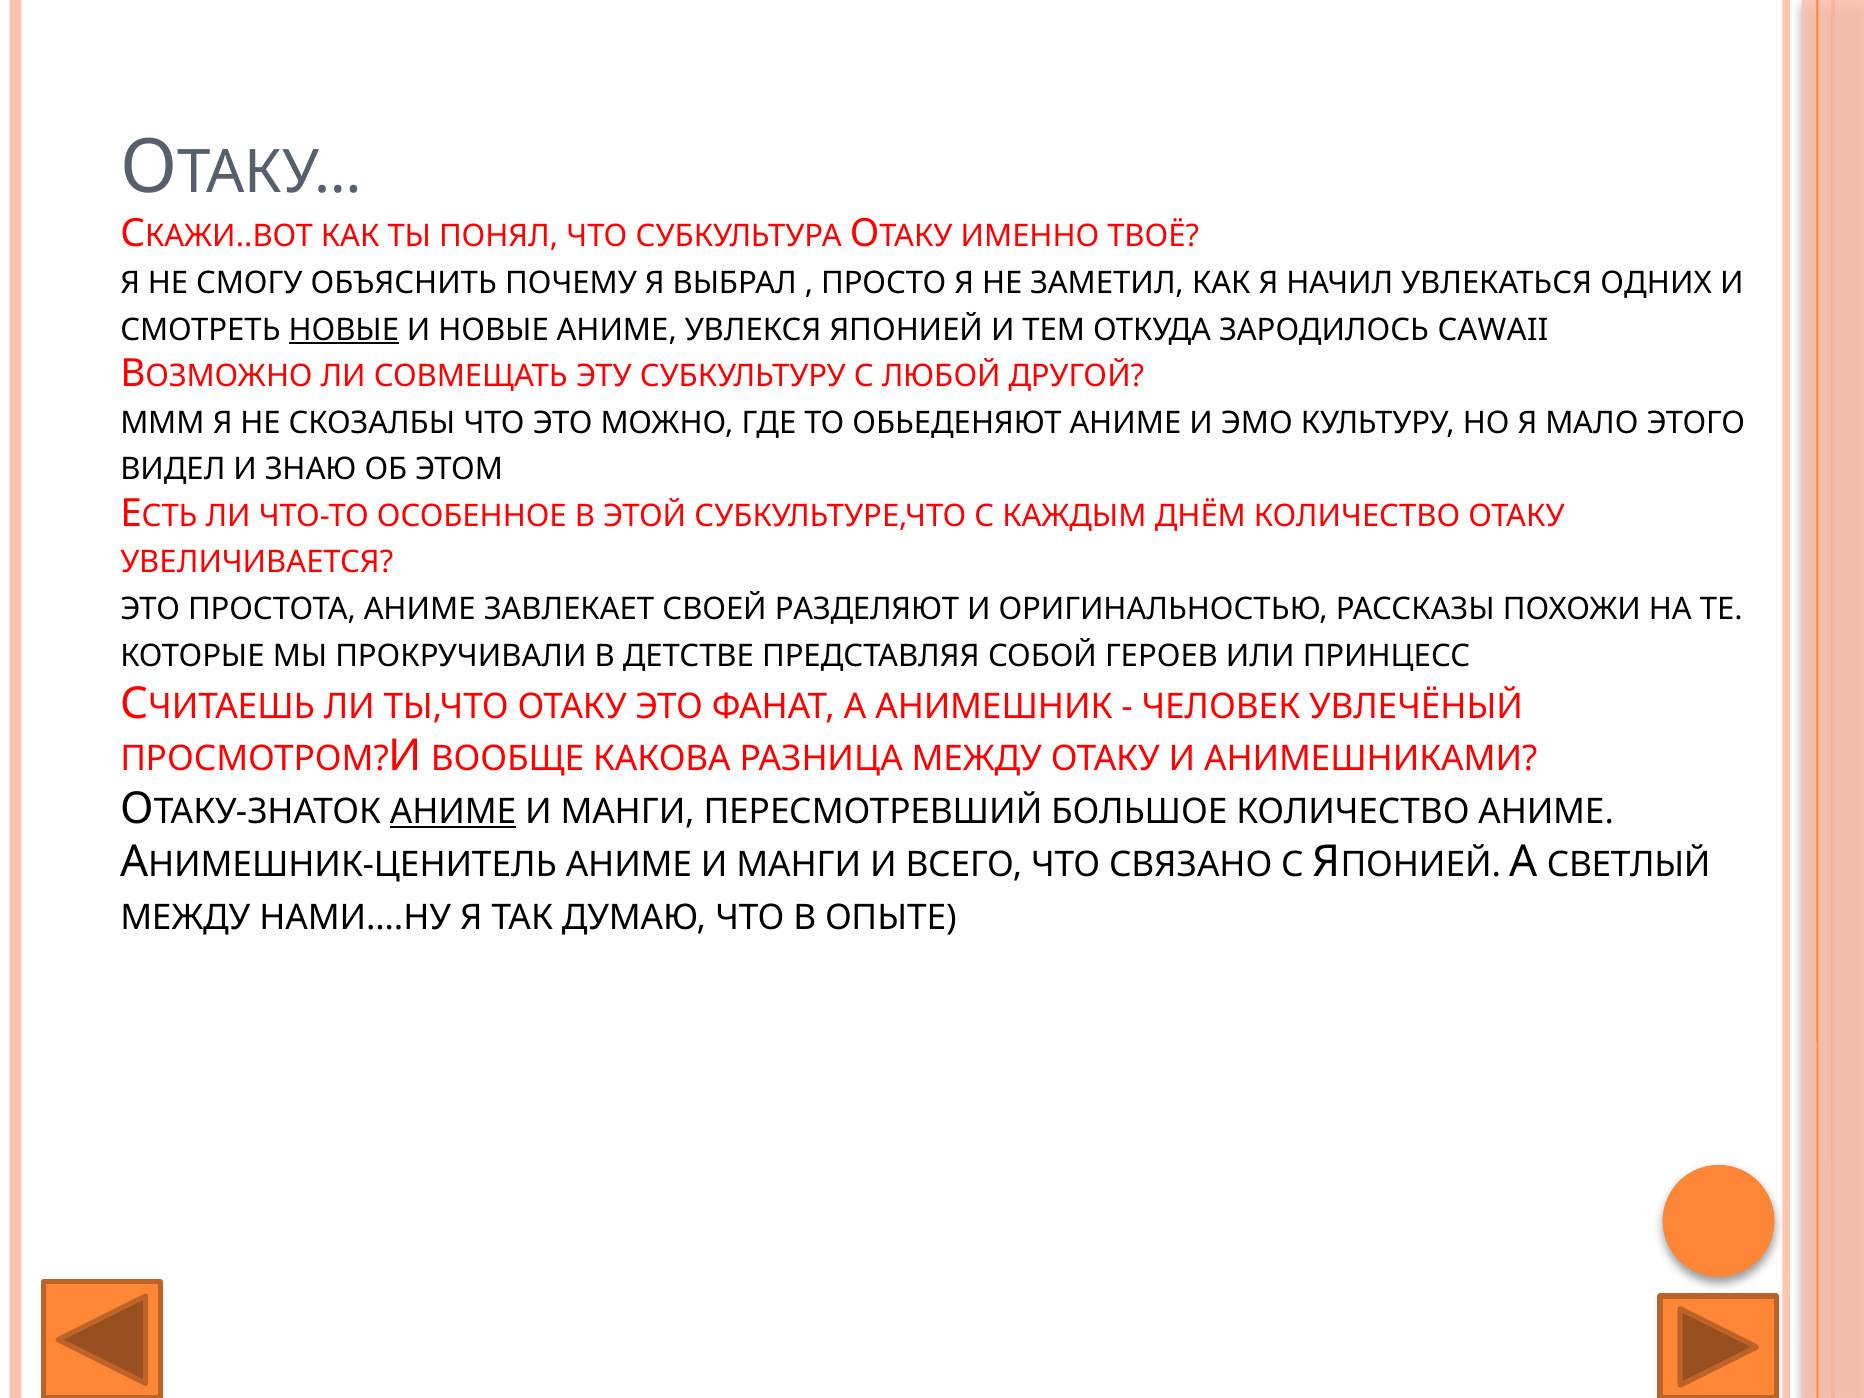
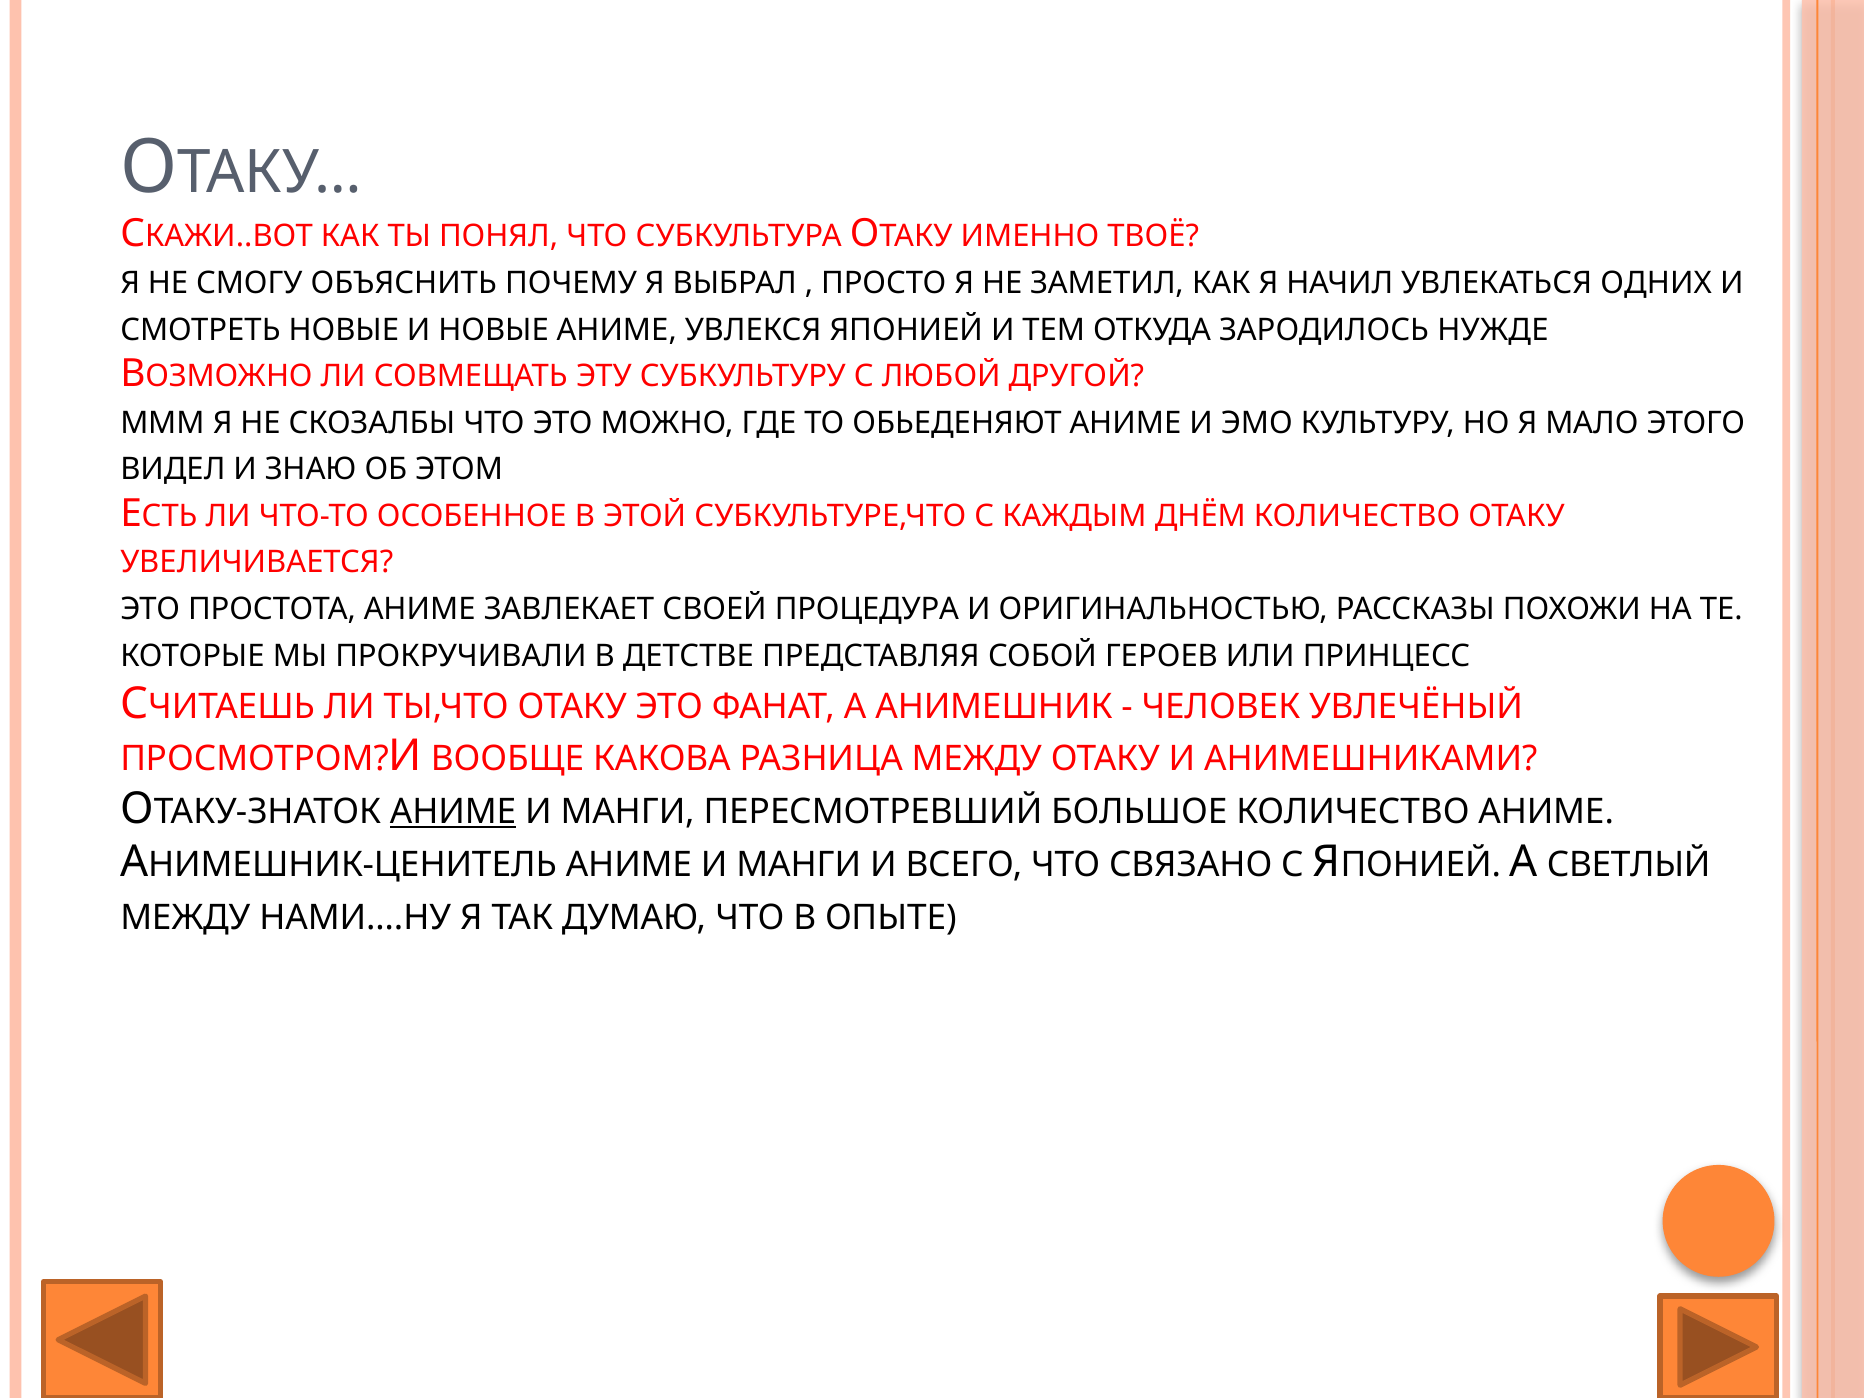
НОВЫЕ underline: present -> none (344, 330)
CAWAII: CAWAII -> НУЖДЕ (1493, 330)
РАЗДЕЛЯЮТ: РАЗДЕЛЯЮТ -> ПРОЦЕДУРА (867, 609)
